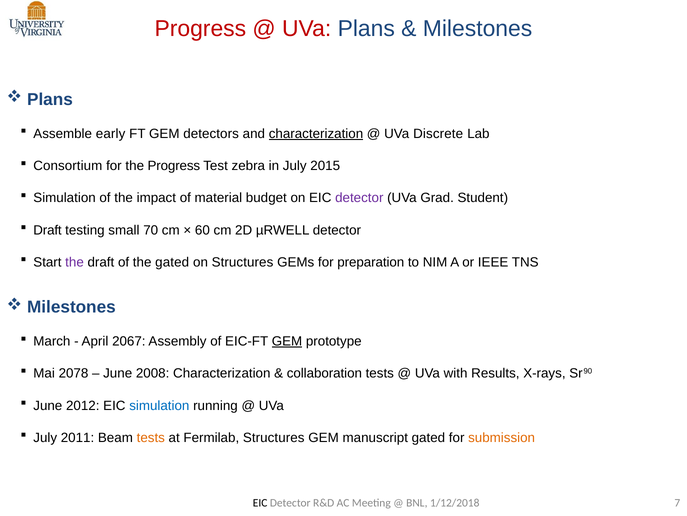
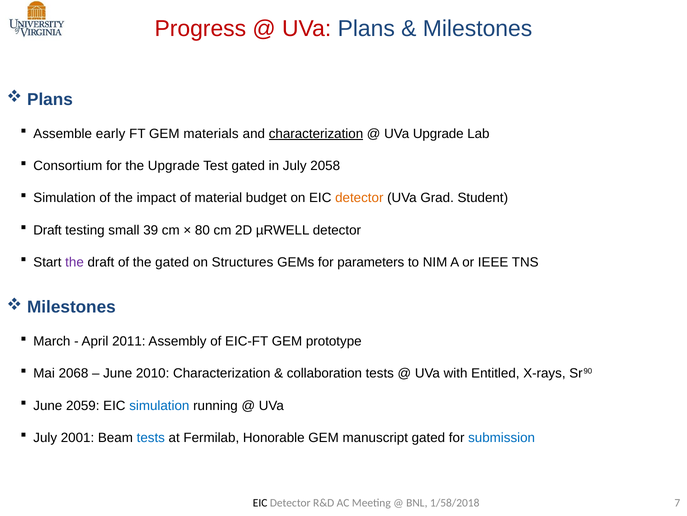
detectors: detectors -> materials (211, 134)
UVa Discrete: Discrete -> Upgrade (438, 134)
the Progress: Progress -> Upgrade (174, 166)
Test zebra: zebra -> gated (248, 166)
2015: 2015 -> 2058 (325, 166)
detector colour: purple -> orange (359, 198)
70: 70 -> 39 (151, 230)
60: 60 -> 80 (202, 230)
preparation: preparation -> parameters (371, 262)
2067: 2067 -> 2011 (129, 341)
GEM underline: present -> none (287, 341)
2078: 2078 -> 2068 (73, 373)
2008: 2008 -> 2010 (153, 373)
Results: Results -> Entitled (495, 373)
2012: 2012 -> 2059 (83, 405)
2011: 2011 -> 2001 (78, 437)
tests colour: orange -> blue (151, 437)
Fermilab Structures: Structures -> Honorable (274, 437)
submission colour: orange -> blue (502, 437)
1/12/2018: 1/12/2018 -> 1/58/2018 (455, 502)
